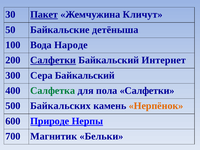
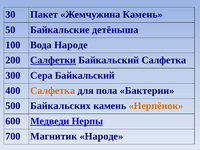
Пакет underline: present -> none (44, 15)
Жемчужина Кличут: Кличут -> Камень (143, 15)
Байкальский Интернет: Интернет -> Салфетка (164, 60)
Салфетка colour: green -> orange (53, 91)
пола Салфетки: Салфетки -> Бактерии (147, 91)
Природе: Природе -> Медведи (50, 121)
Магнитик Бельки: Бельки -> Народе (101, 136)
